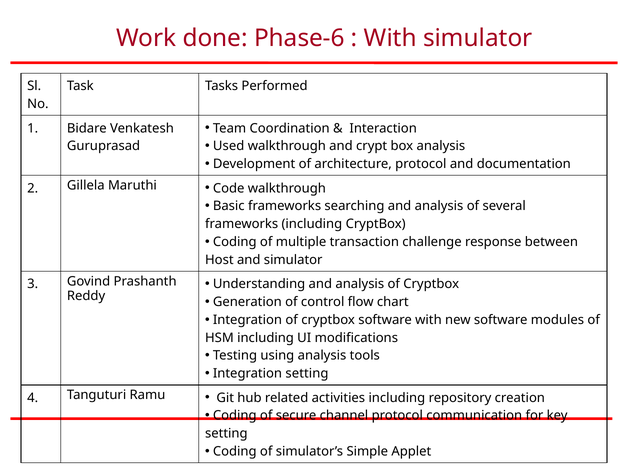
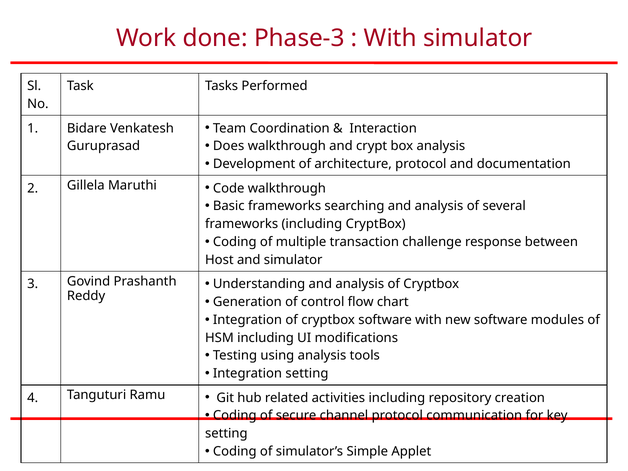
Phase-6: Phase-6 -> Phase-3 (299, 38)
Used: Used -> Does (229, 146)
